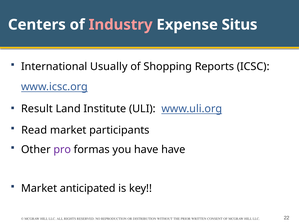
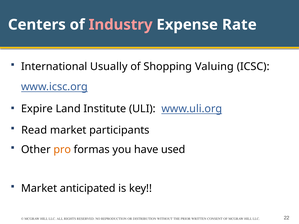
Situs: Situs -> Rate (239, 25)
Reports: Reports -> Valuing (214, 67)
Result: Result -> Expire (37, 109)
pro colour: purple -> orange (62, 150)
have have: have -> used (173, 150)
